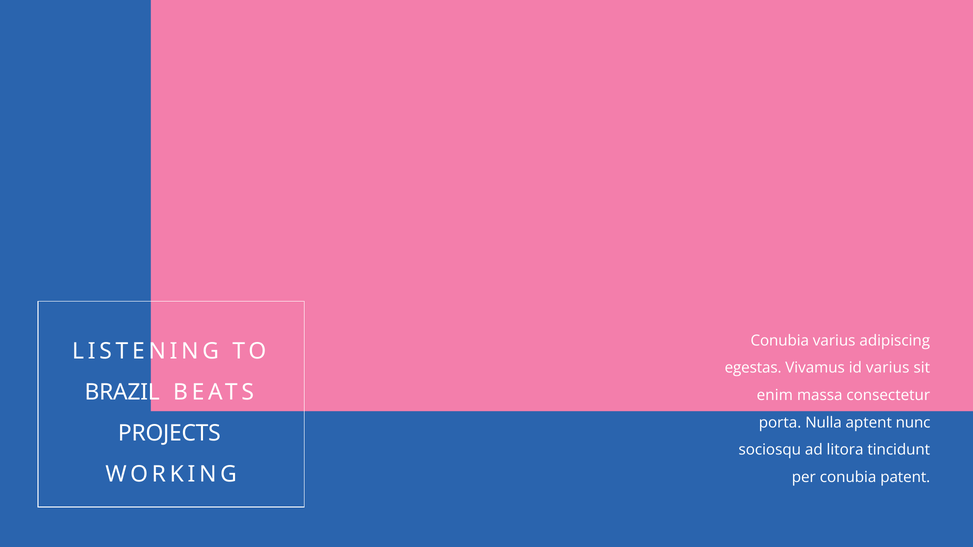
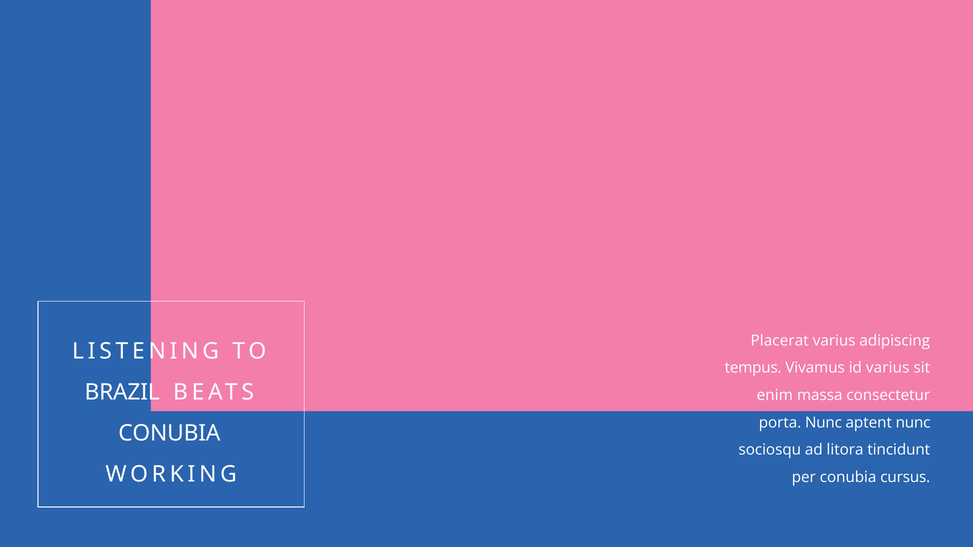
Conubia: Conubia -> Placerat (780, 341)
egestas: egestas -> tempus (753, 368)
porta Nulla: Nulla -> Nunc (823, 423)
PROJECTS: PROJECTS -> CONUBIA (169, 433)
patent: patent -> cursus (905, 478)
